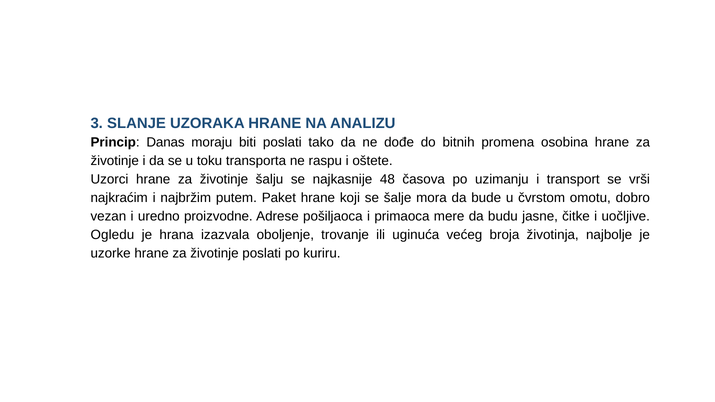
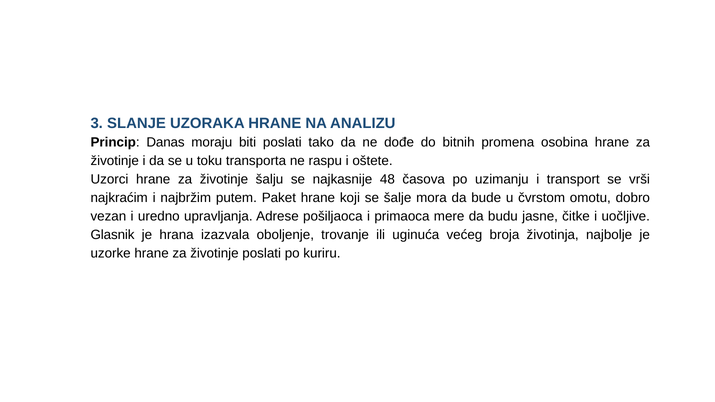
proizvodne: proizvodne -> upravljanja (218, 217)
Ogledu: Ogledu -> Glasnik (113, 235)
